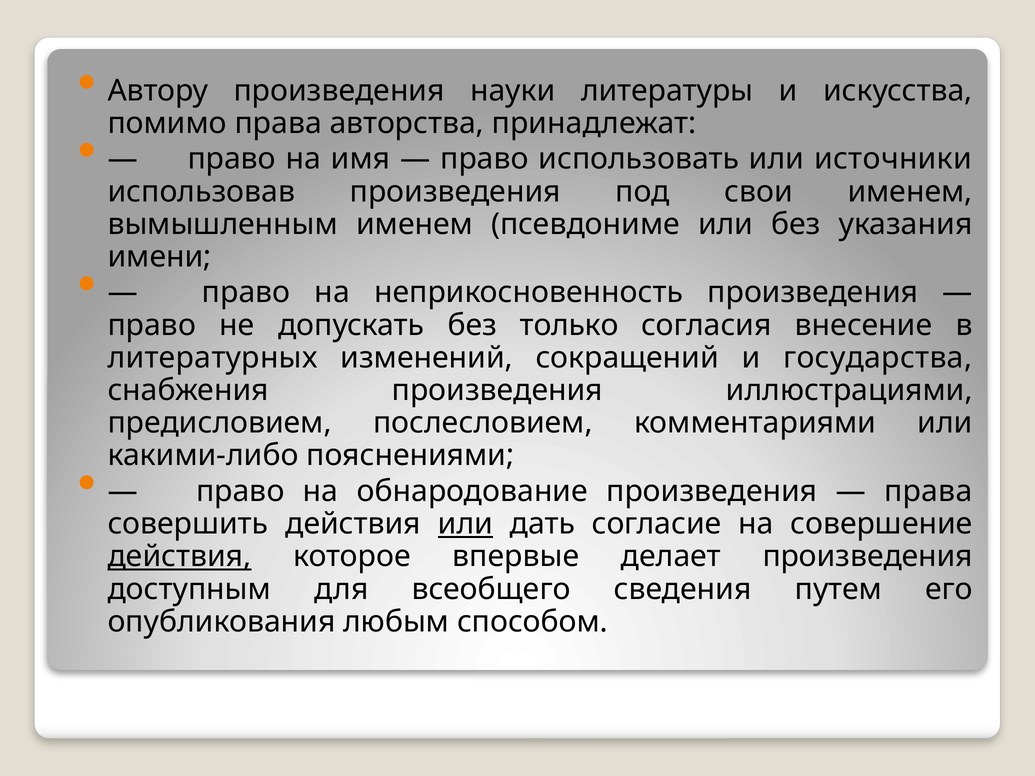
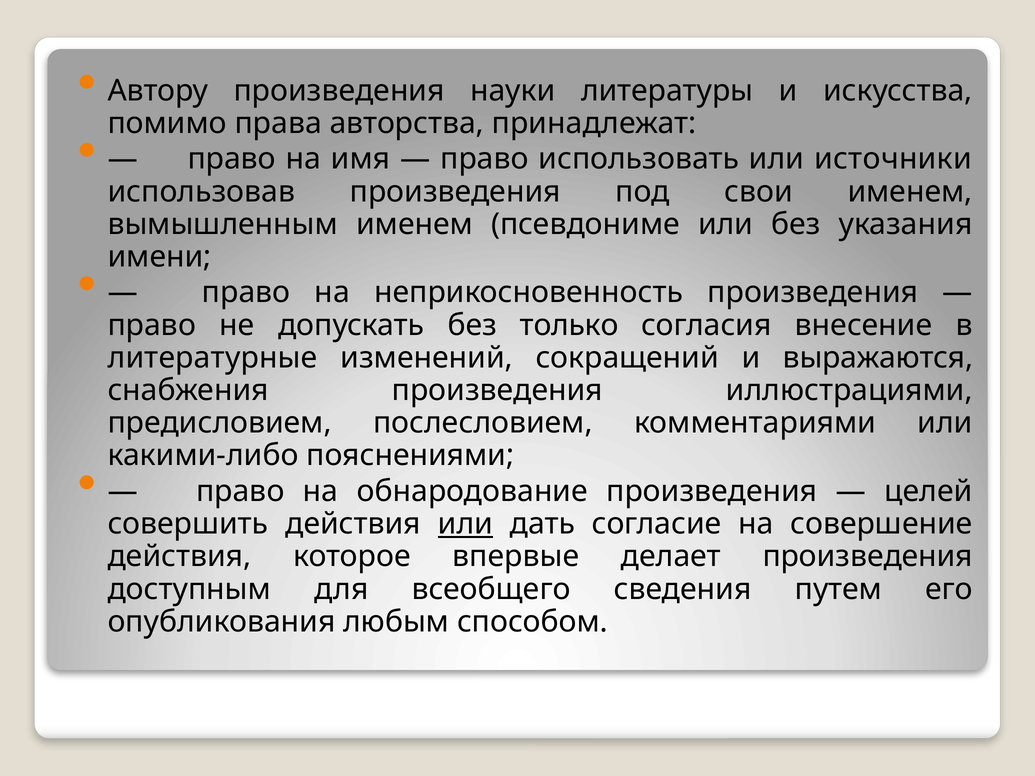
литературных: литературных -> литературные (213, 358)
государства: государства -> выражаются (878, 358)
права: права -> целей (928, 491)
действия underline: present -> none (180, 557)
